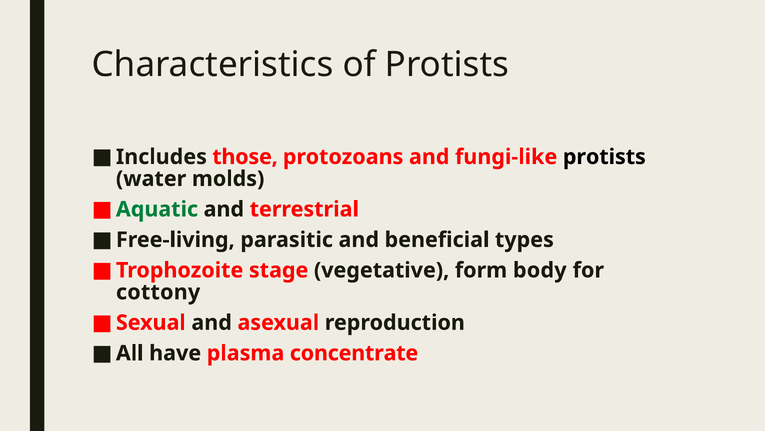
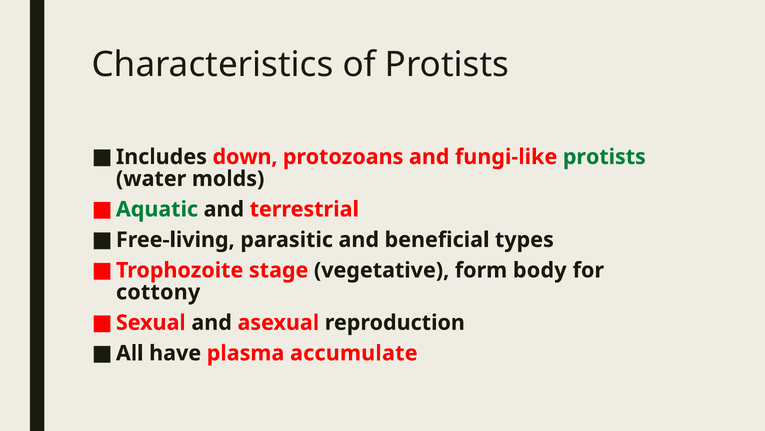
those: those -> down (245, 157)
protists colour: black -> green (604, 157)
concentrate: concentrate -> accumulate (354, 353)
